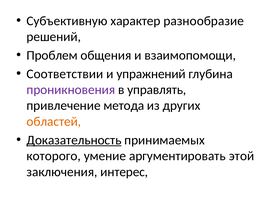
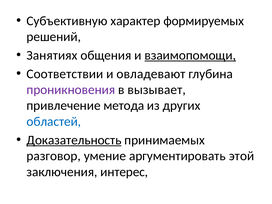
разнообразие: разнообразие -> формируемых (204, 21)
Проблем: Проблем -> Занятиях (52, 55)
взаимопомощи underline: none -> present (190, 55)
упражнений: упражнений -> овладевают (151, 74)
управлять: управлять -> вызывает (157, 90)
областей colour: orange -> blue (54, 122)
которого: которого -> разговор (54, 156)
